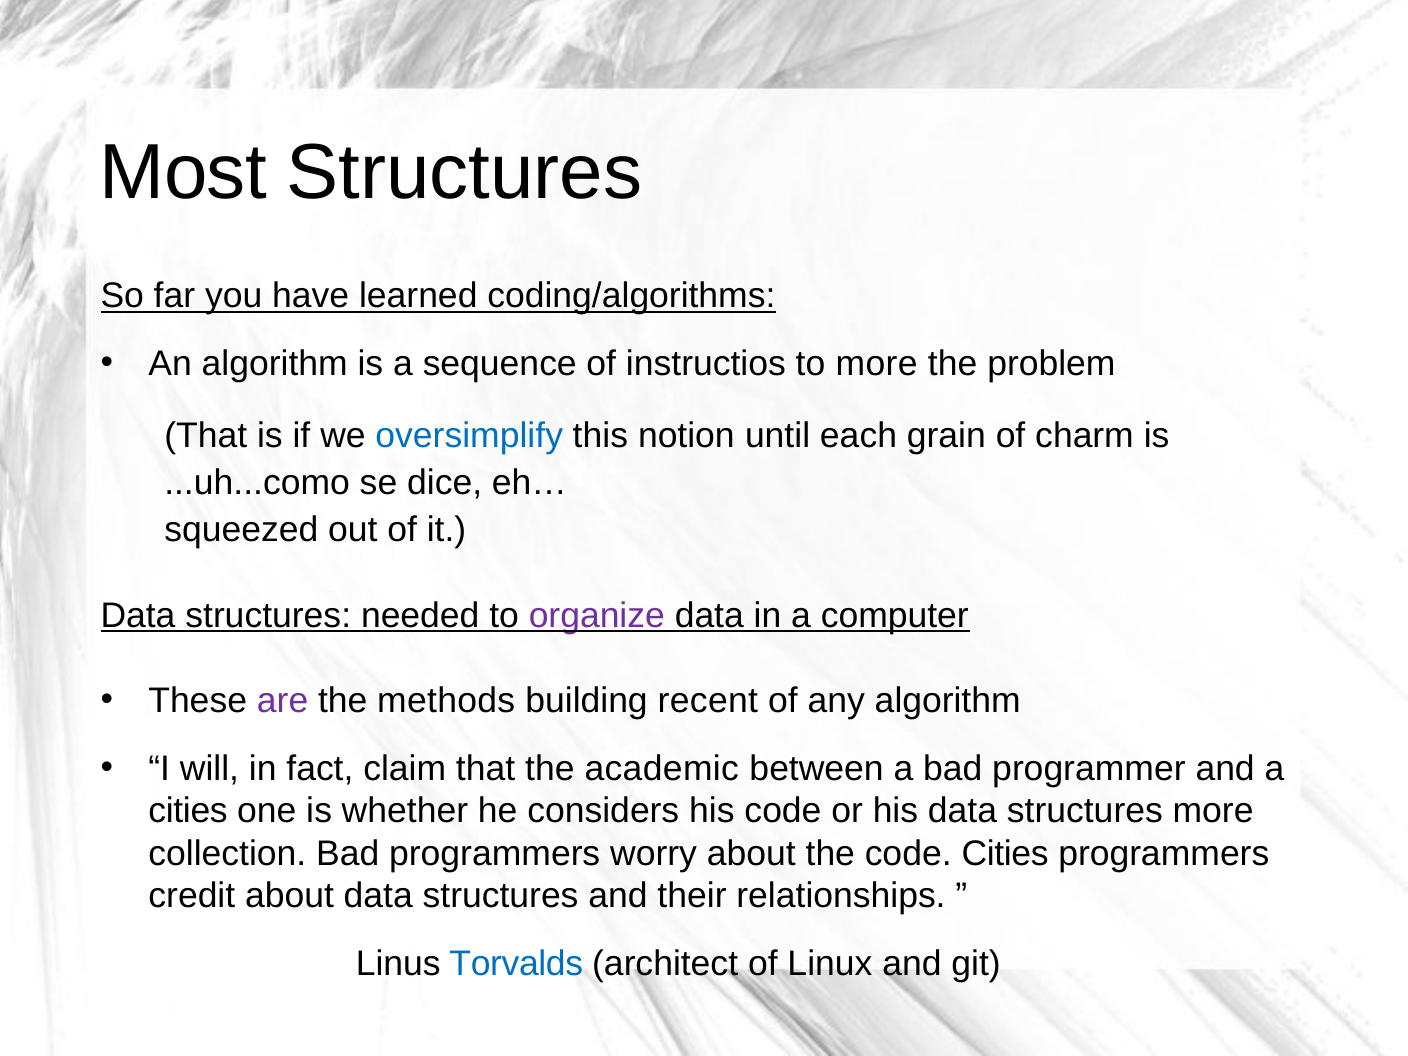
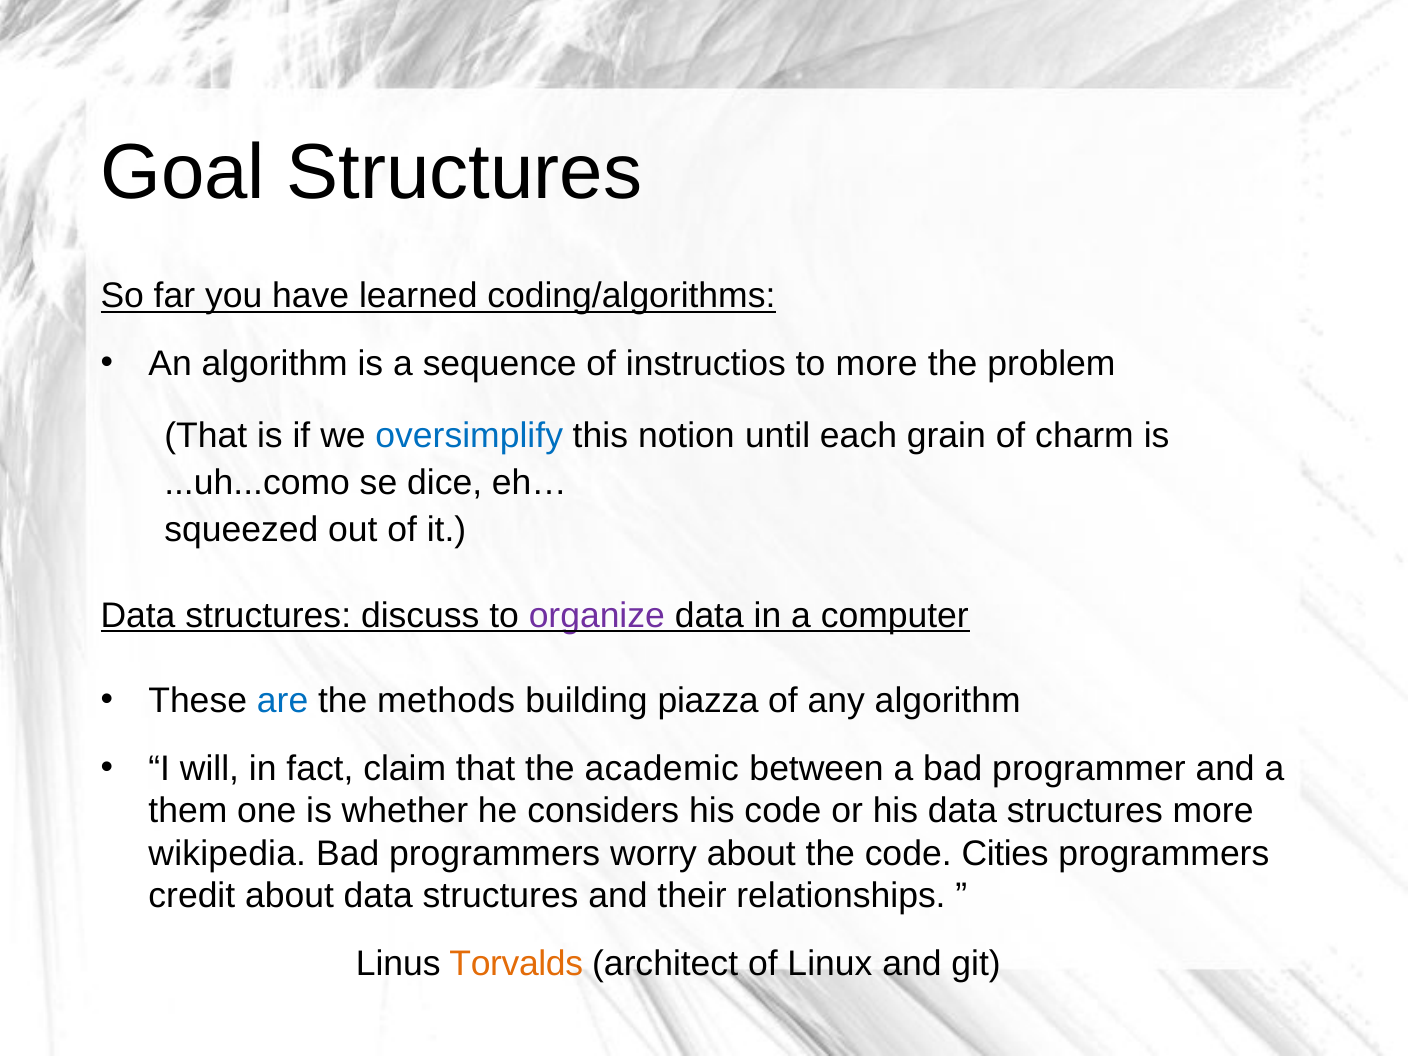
Most: Most -> Goal (183, 172)
needed: needed -> discuss (420, 615)
are colour: purple -> blue (283, 701)
recent: recent -> piazza (708, 701)
cities: cities -> them (188, 811)
collection: collection -> wikipedia (227, 853)
Torvalds colour: blue -> orange (516, 964)
